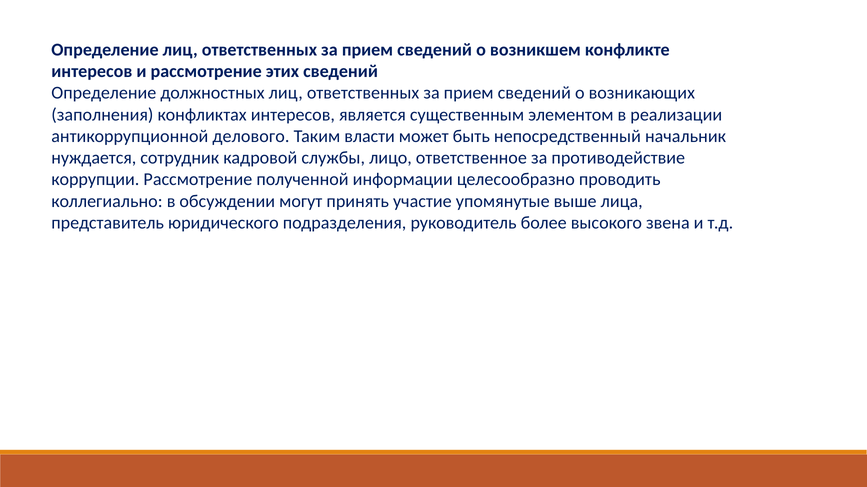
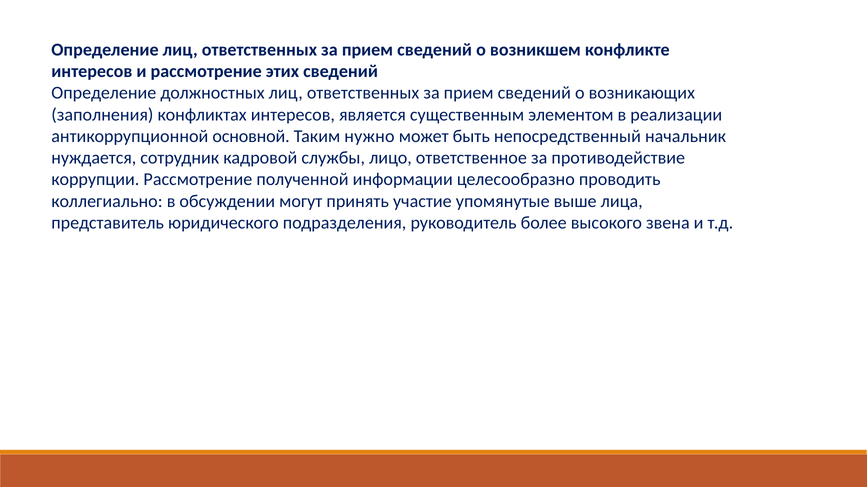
делового: делового -> основной (251, 136)
власти: власти -> нужно (369, 136)
